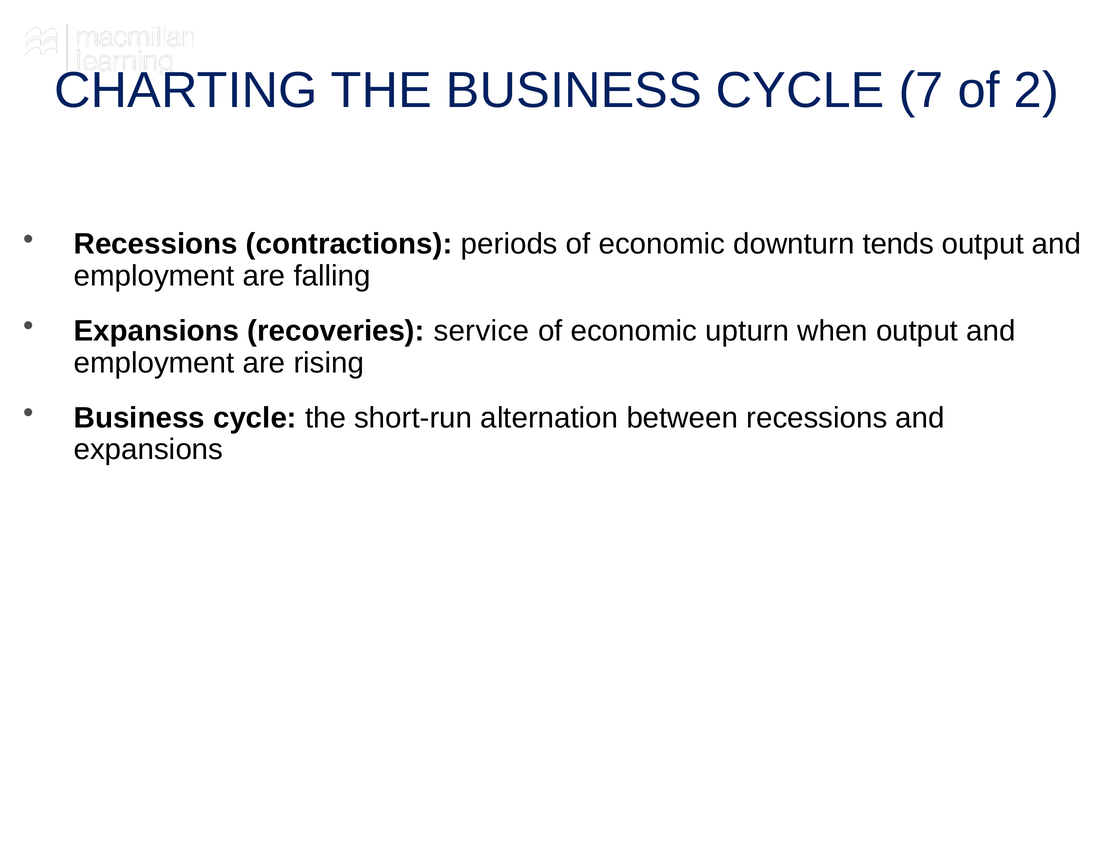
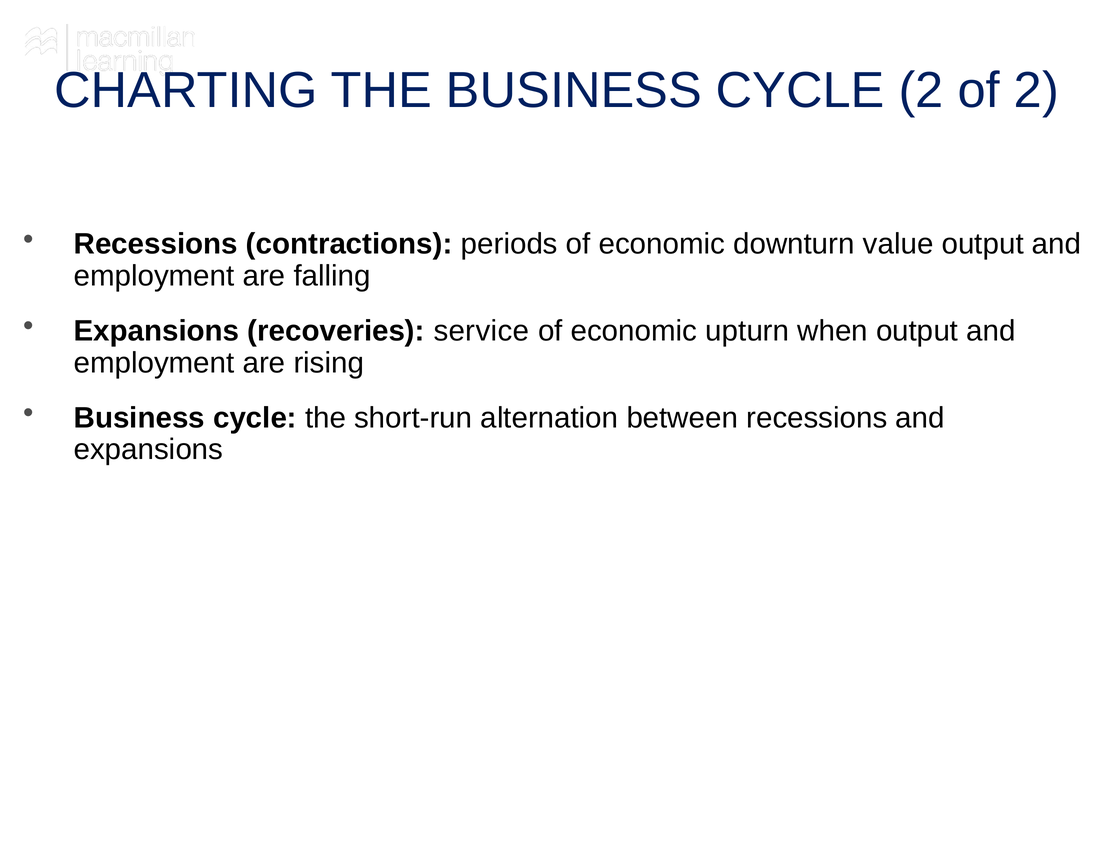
CYCLE 7: 7 -> 2 (921, 91)
tends: tends -> value (898, 244)
